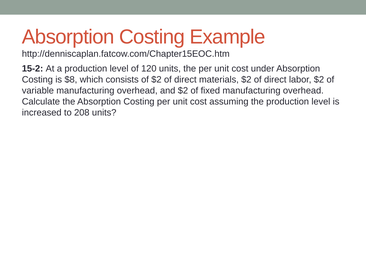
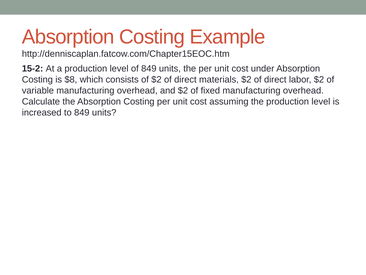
of 120: 120 -> 849 (149, 69)
to 208: 208 -> 849 (82, 113)
